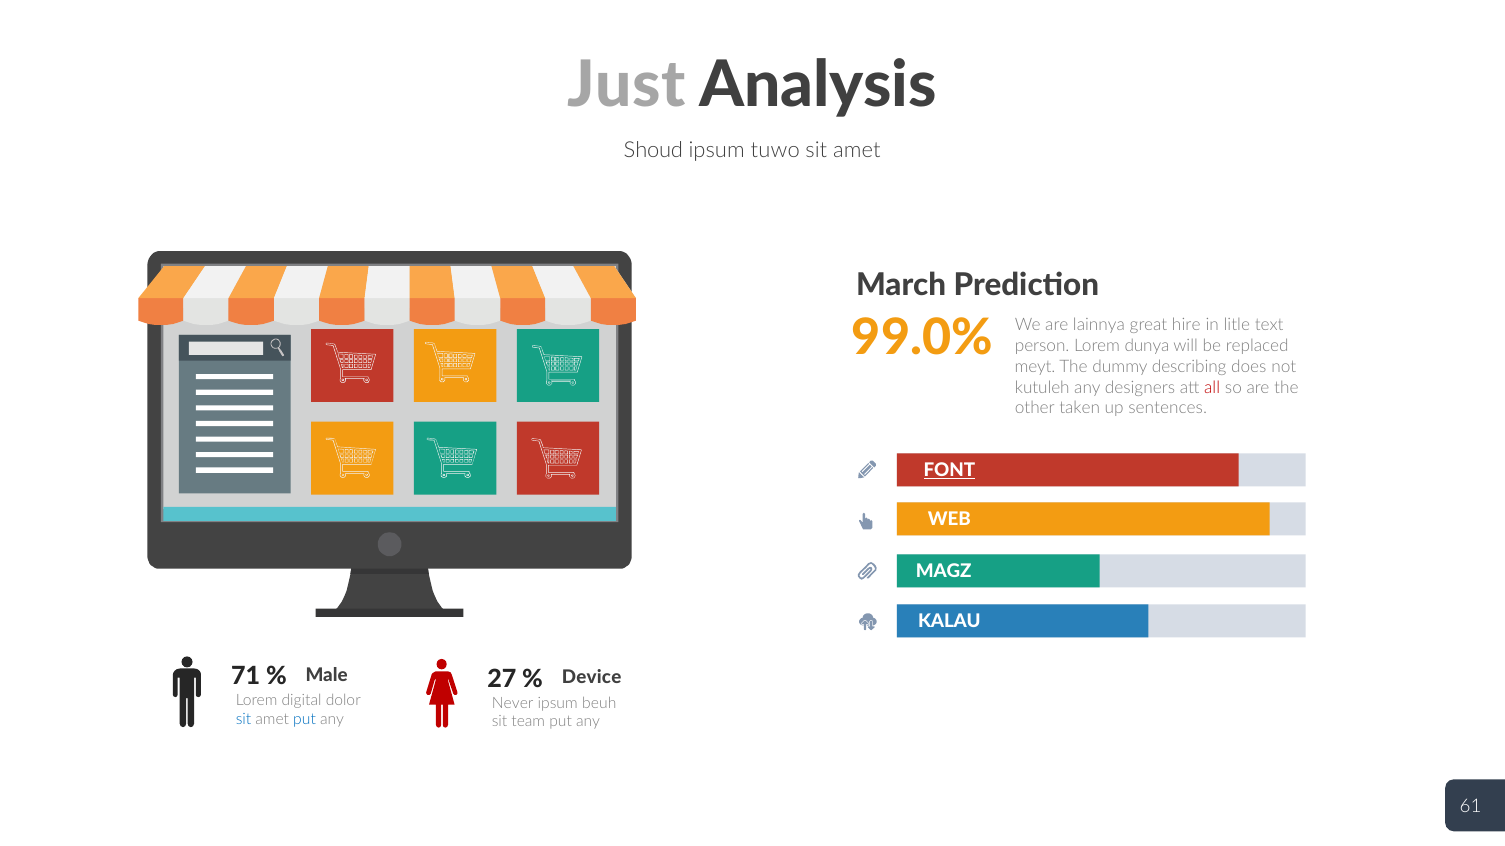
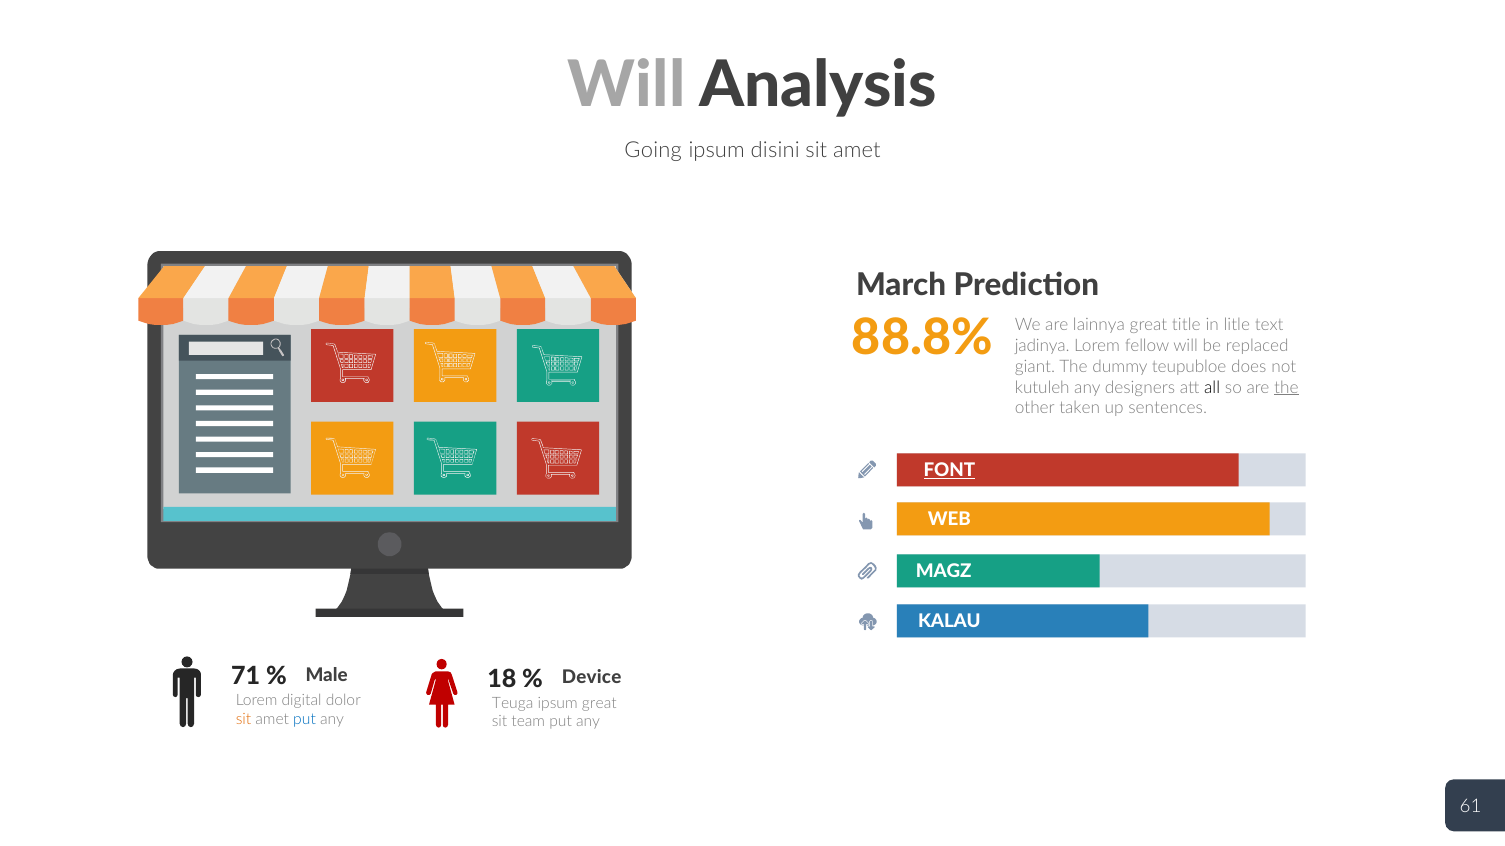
Just: Just -> Will (627, 85)
Shoud: Shoud -> Going (653, 151)
tuwo: tuwo -> disini (775, 151)
hire: hire -> title (1186, 325)
99.0%: 99.0% -> 88.8% (922, 338)
person: person -> jadinya (1042, 346)
dunya: dunya -> fellow (1147, 346)
meyt: meyt -> giant (1035, 367)
describing: describing -> teupubloe (1189, 367)
all colour: red -> black (1212, 388)
the underline: none -> present (1286, 388)
27: 27 -> 18 (502, 679)
Never: Never -> Teuga (513, 703)
ipsum beuh: beuh -> great (599, 703)
sit colour: blue -> orange (244, 720)
